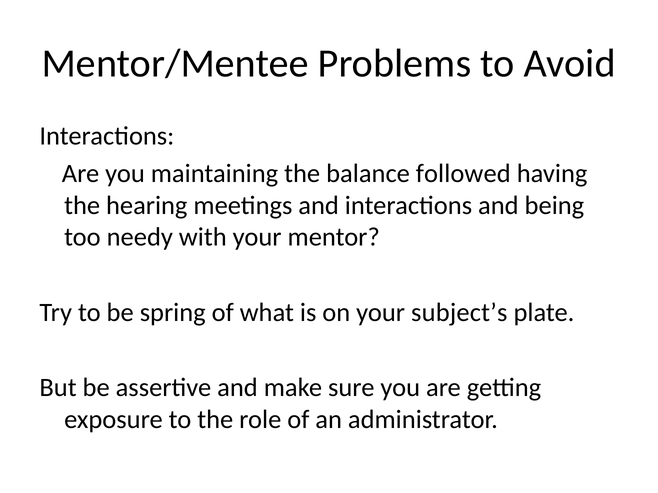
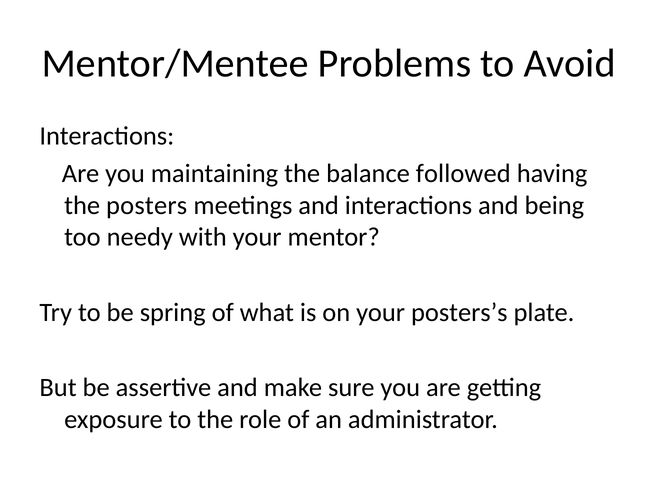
hearing: hearing -> posters (147, 206)
subject’s: subject’s -> posters’s (459, 313)
